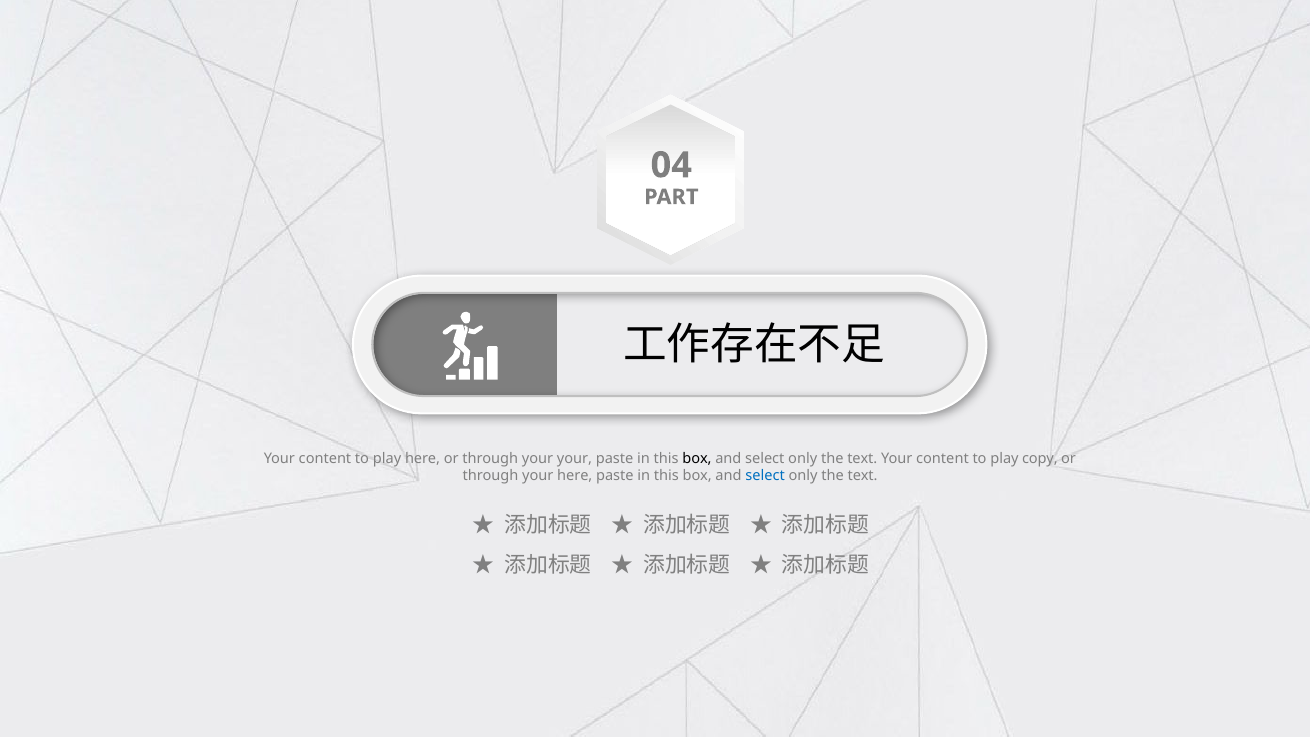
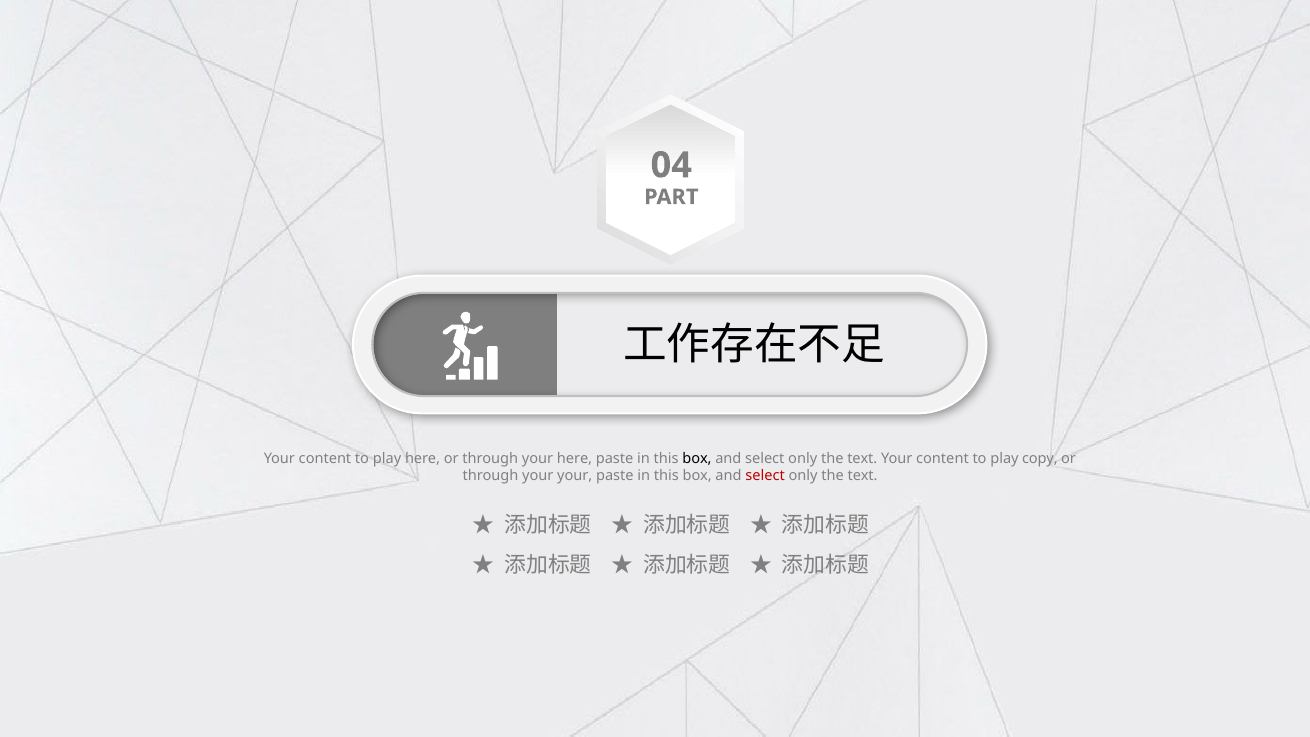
your your: your -> here (574, 458)
your here: here -> your (575, 476)
select colour: blue -> red (765, 476)
